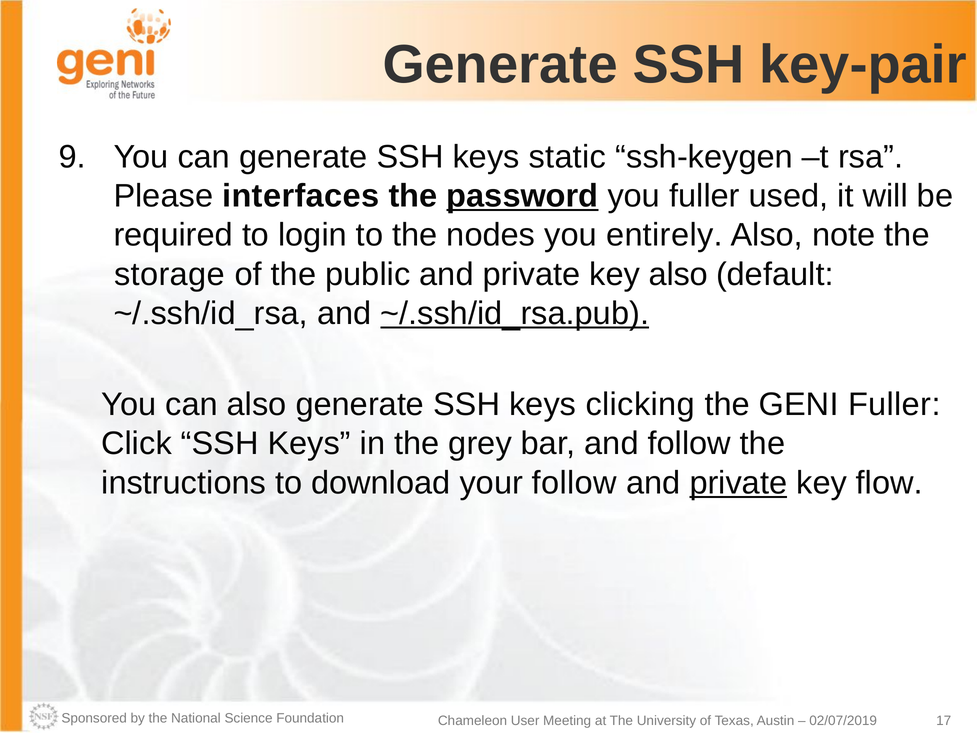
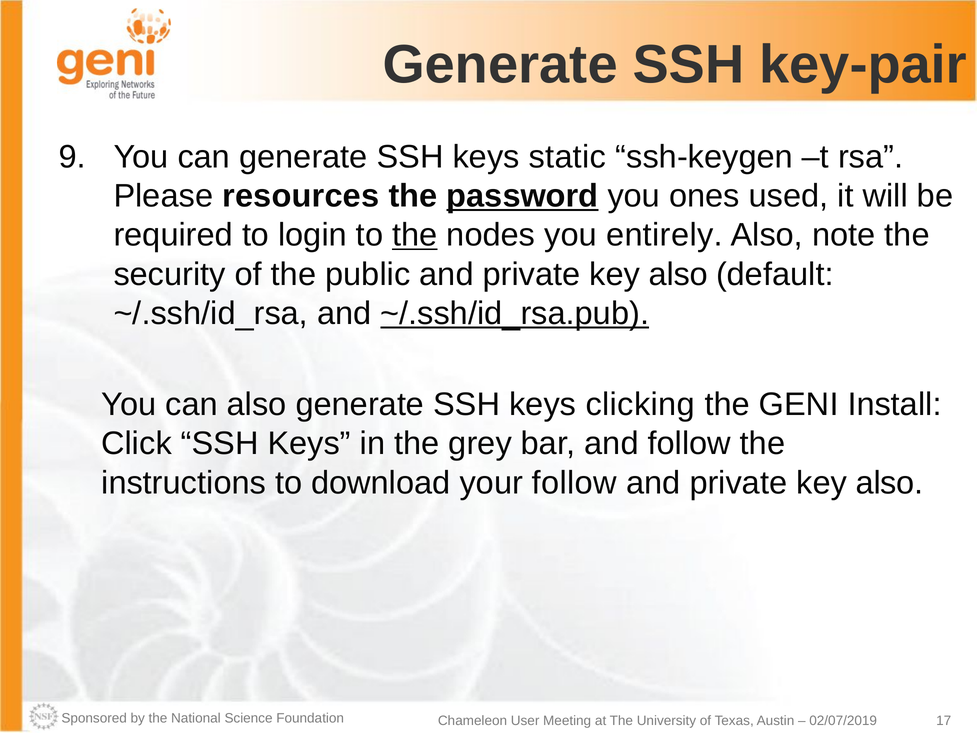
interfaces: interfaces -> resources (301, 196)
you fuller: fuller -> ones (704, 196)
the underline: none -> present (415, 235)
storage: storage -> security (170, 274)
GENI Fuller: Fuller -> Install (895, 404)
private underline: present -> none (738, 483)
flow: flow -> also (890, 483)
